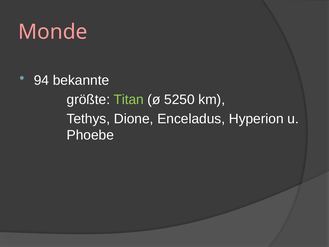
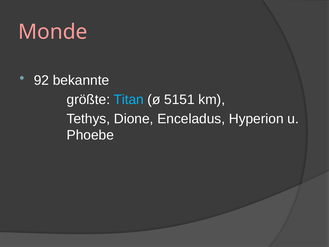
94: 94 -> 92 (41, 80)
Titan colour: light green -> light blue (129, 99)
5250: 5250 -> 5151 (179, 99)
